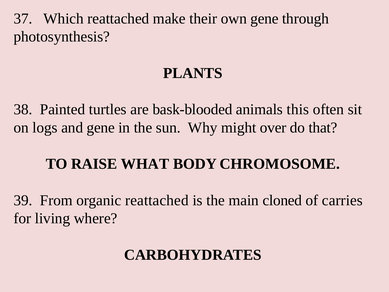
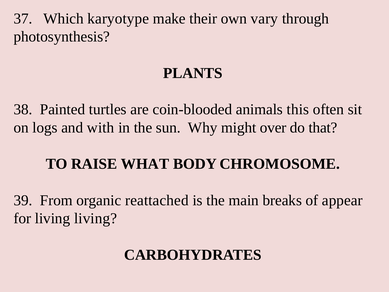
Which reattached: reattached -> karyotype (118, 19)
own gene: gene -> vary (264, 19)
bask-blooded: bask-blooded -> coin-blooded (192, 109)
and gene: gene -> with (101, 127)
cloned: cloned -> breaks (282, 200)
carries: carries -> appear (342, 200)
living where: where -> living (96, 218)
